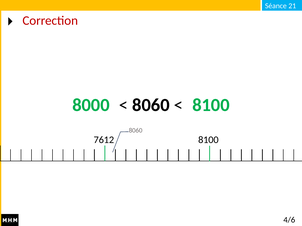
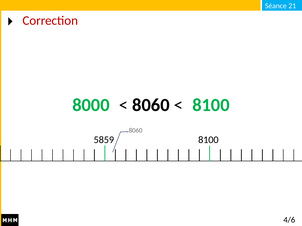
7612: 7612 -> 5859 (104, 140)
